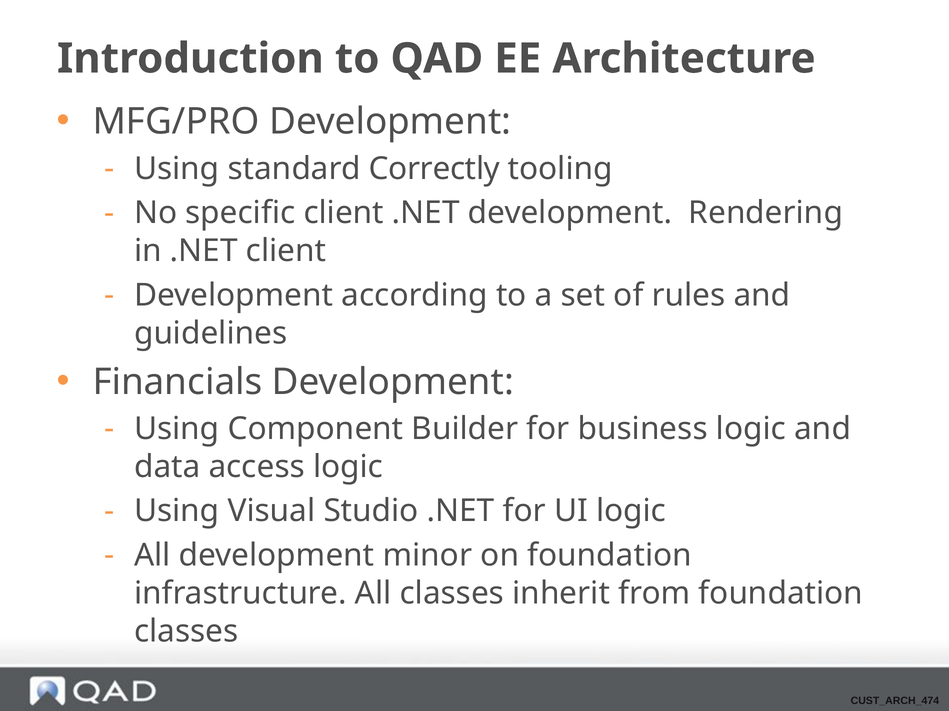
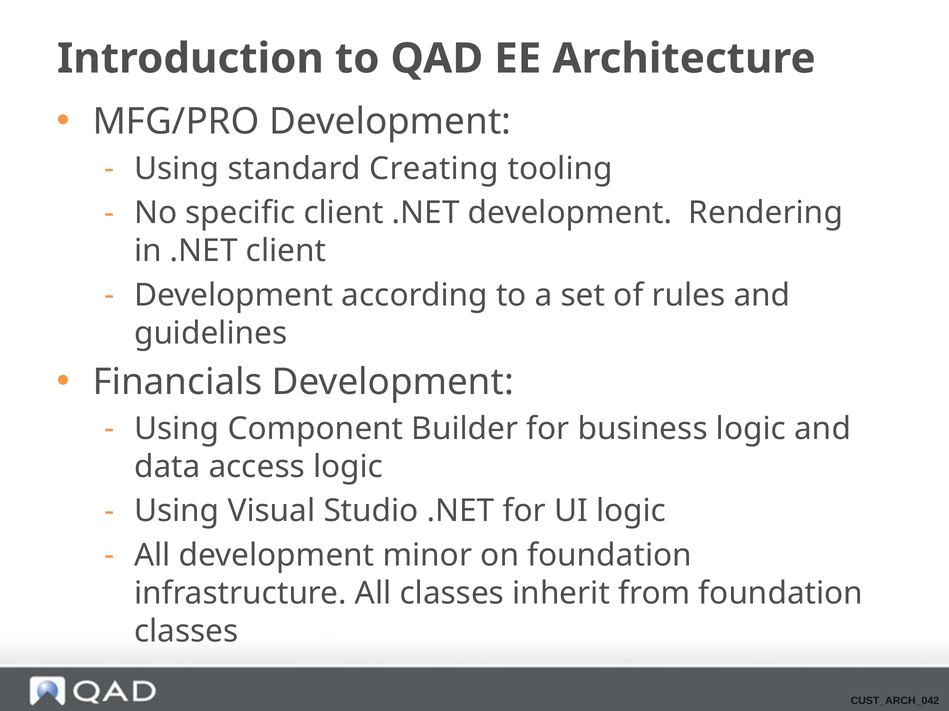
Correctly: Correctly -> Creating (434, 169)
CUST_ARCH_474: CUST_ARCH_474 -> CUST_ARCH_042 (895, 701)
